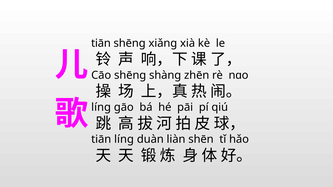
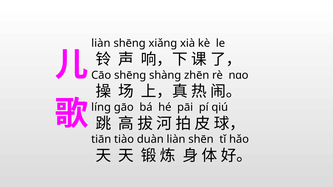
tiān: tiān -> liàn (101, 43)
tiān líng: líng -> tiào (124, 140)
